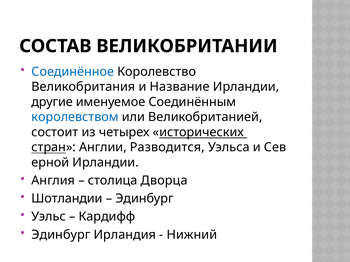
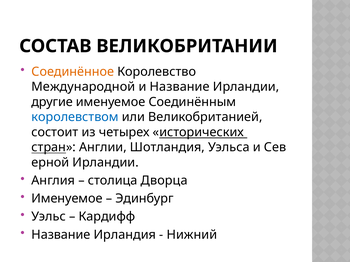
Соединённое colour: blue -> orange (73, 72)
Великобритания: Великобритания -> Международной (83, 87)
Разводится: Разводится -> Шотландия (167, 148)
Шотландии: Шотландии -> Именуемое (67, 199)
Эдинбург: Эдинбург -> Название (61, 235)
